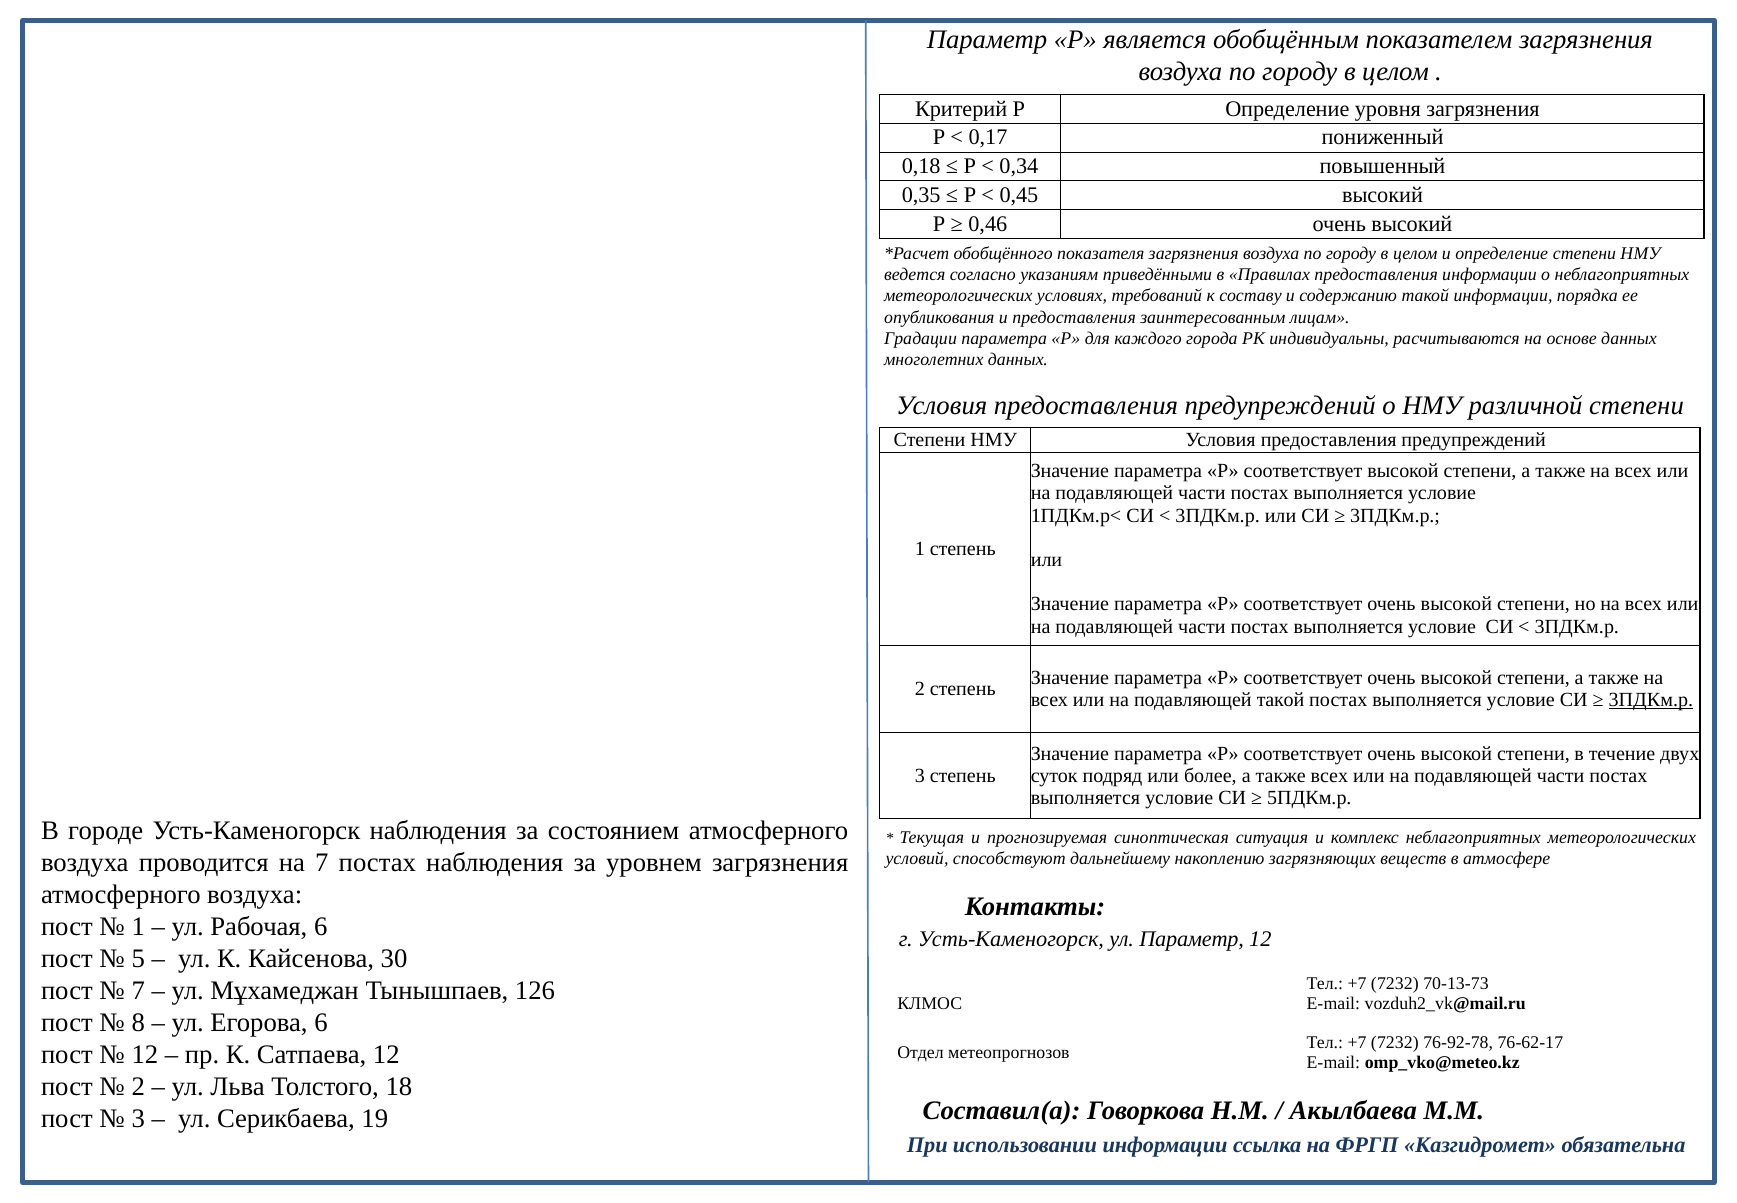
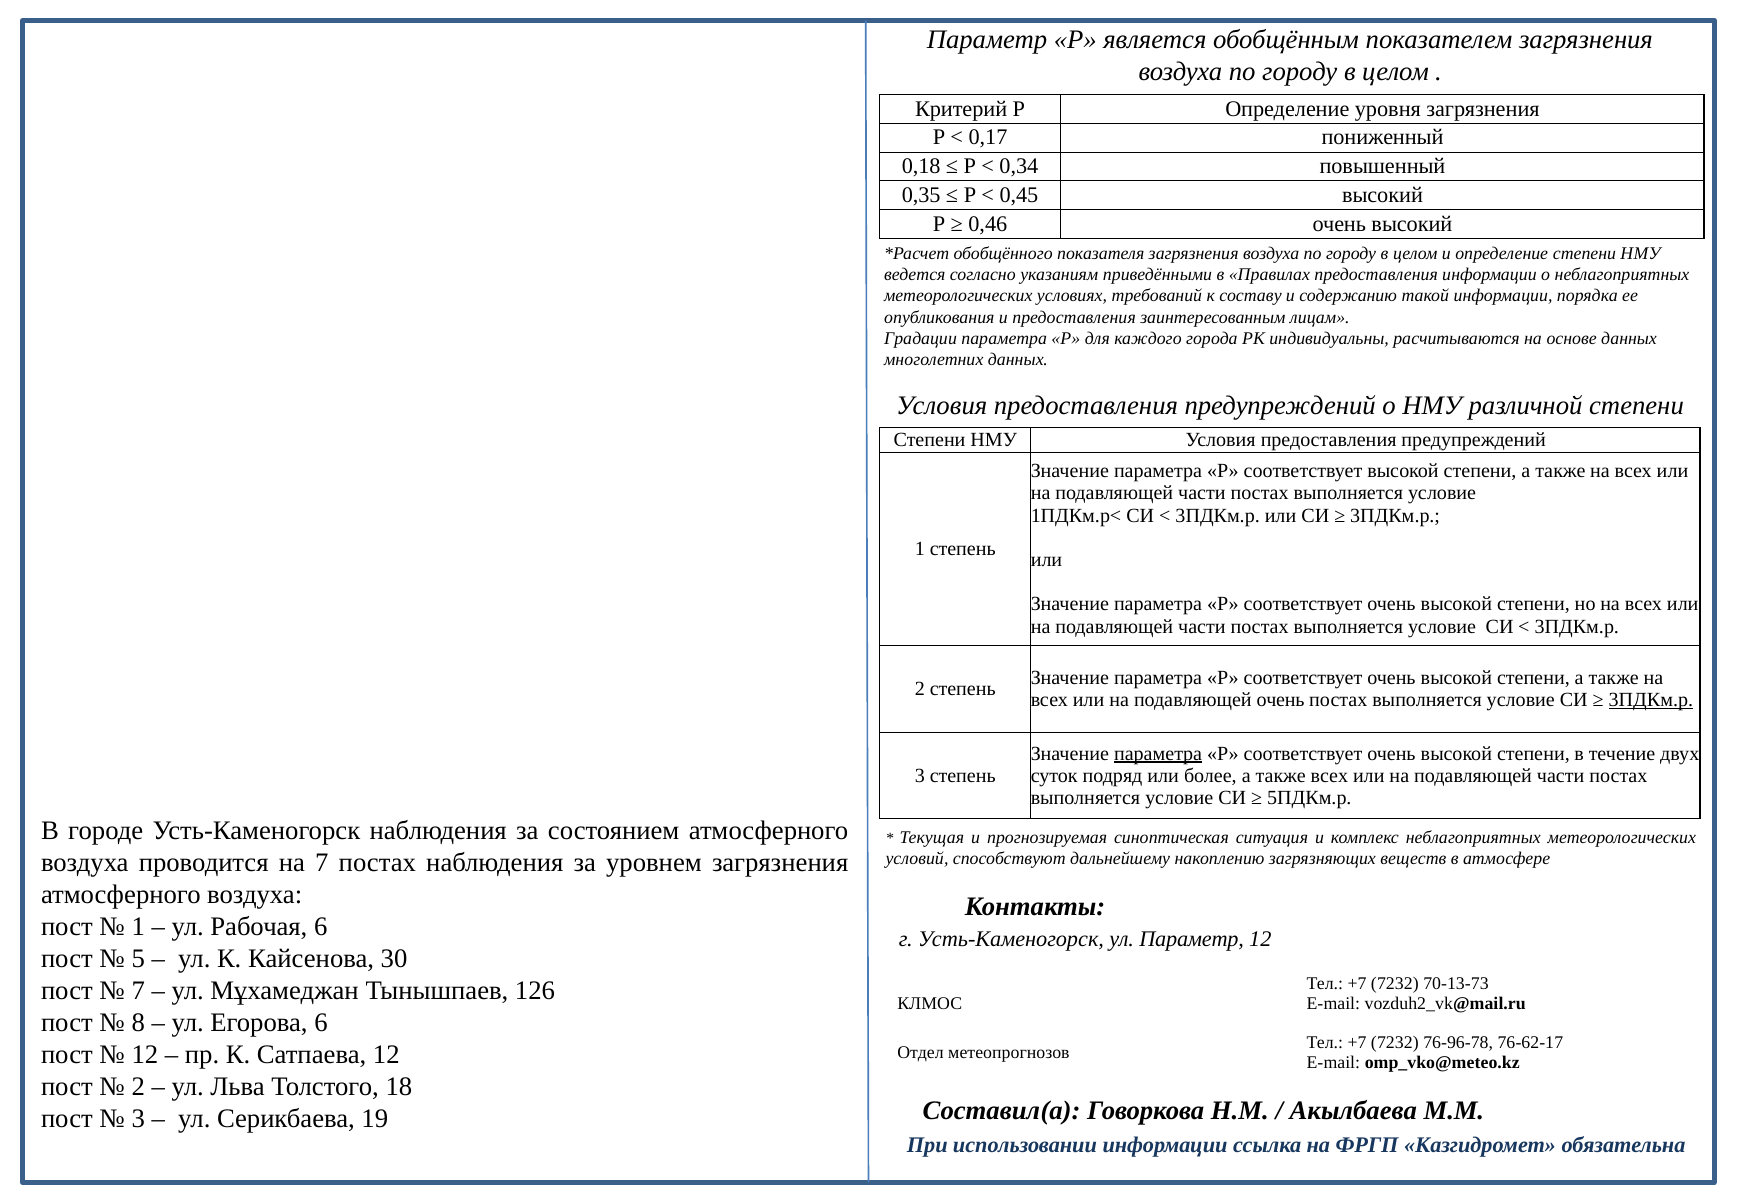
подавляющей такой: такой -> очень (1281, 700)
параметра underline: none -> present (1158, 753)
76-92-78: 76-92-78 -> 76-96-78 (1458, 1042)
